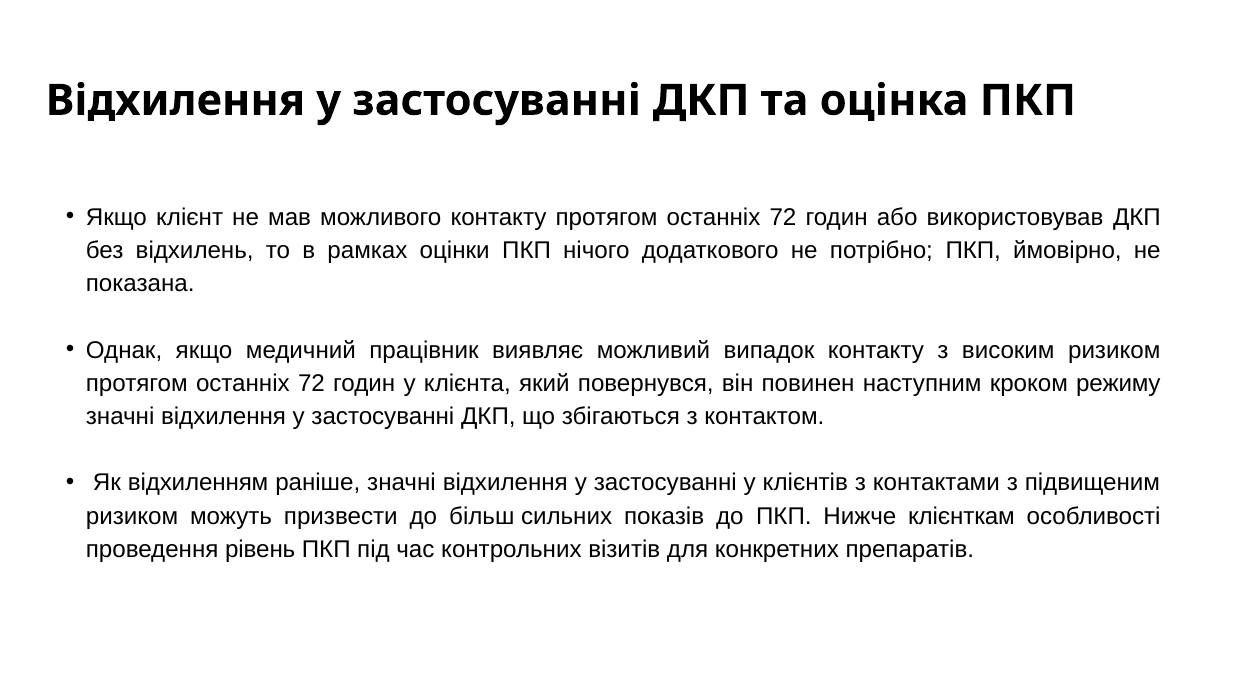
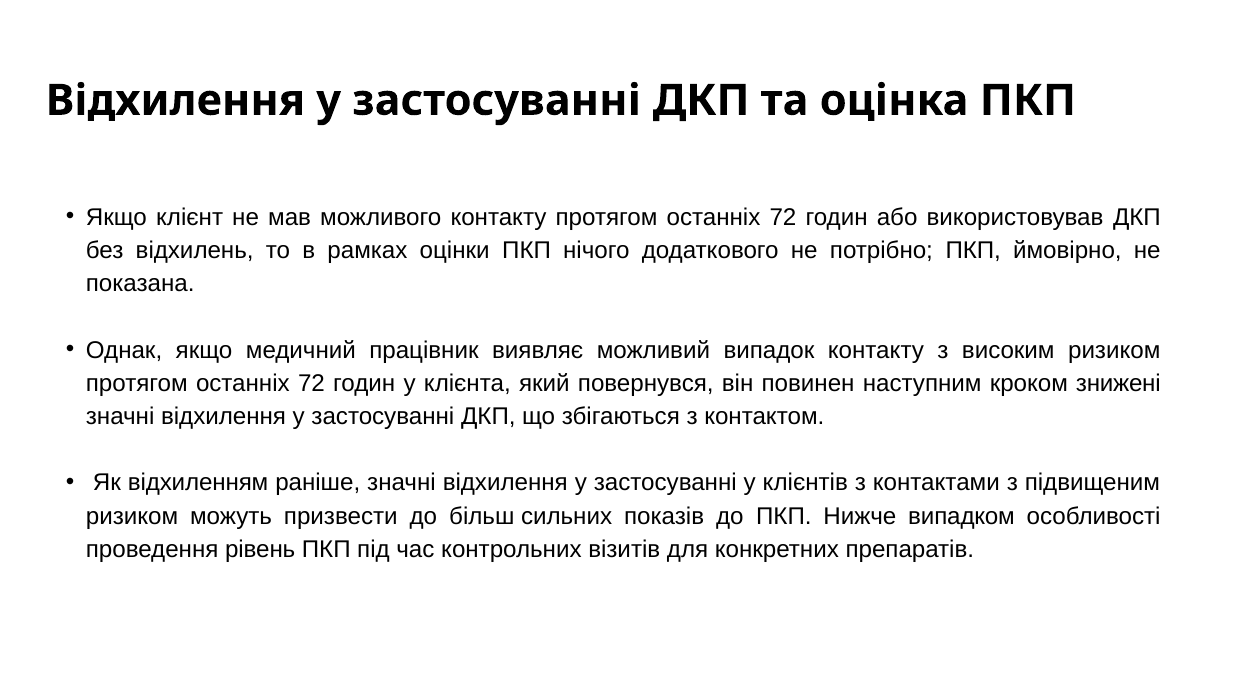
режиму: режиму -> знижені (1118, 383)
клієнткам: клієнткам -> випадком (962, 516)
